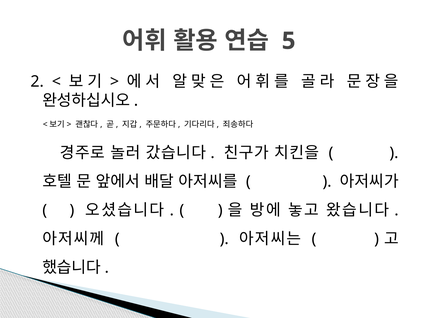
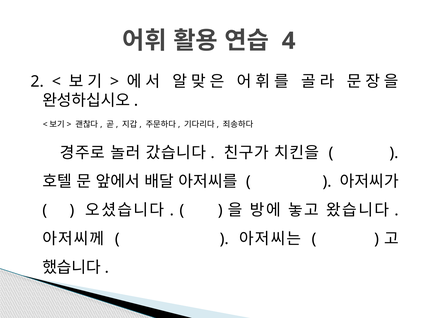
5: 5 -> 4 (289, 41)
